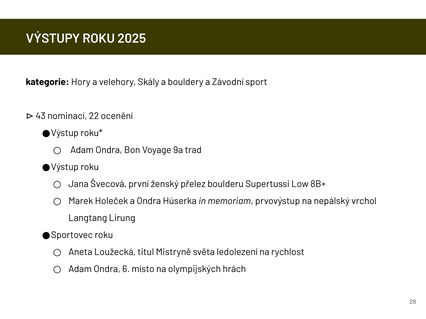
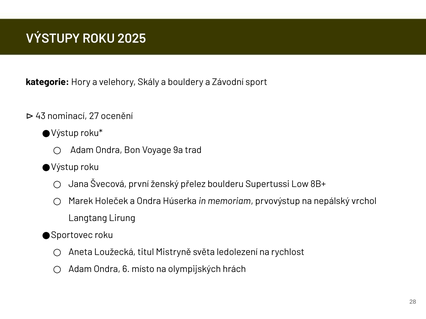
22: 22 -> 27 (94, 116)
